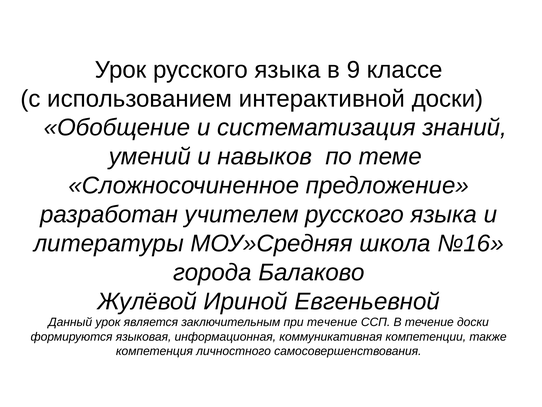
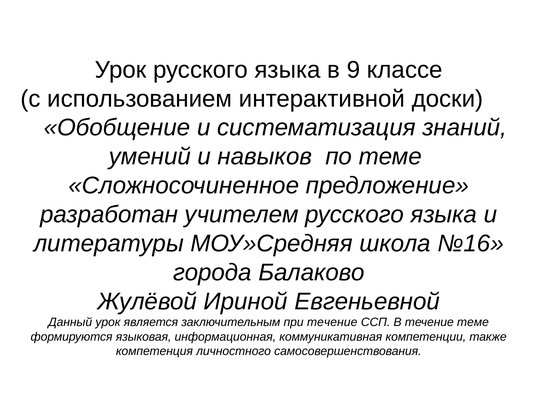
течение доски: доски -> теме (473, 322)
